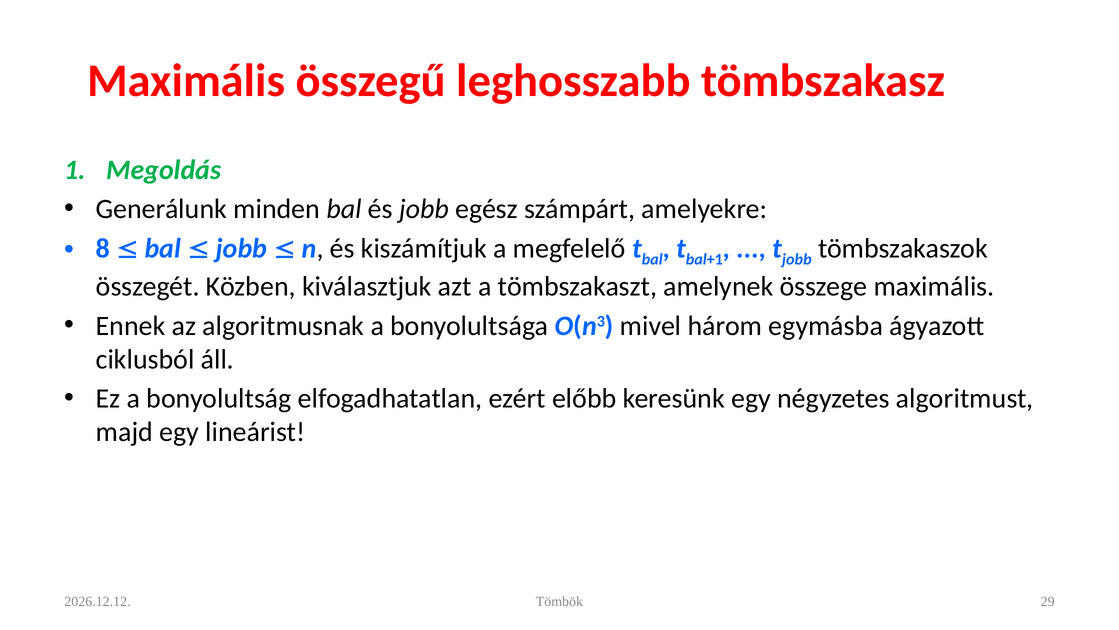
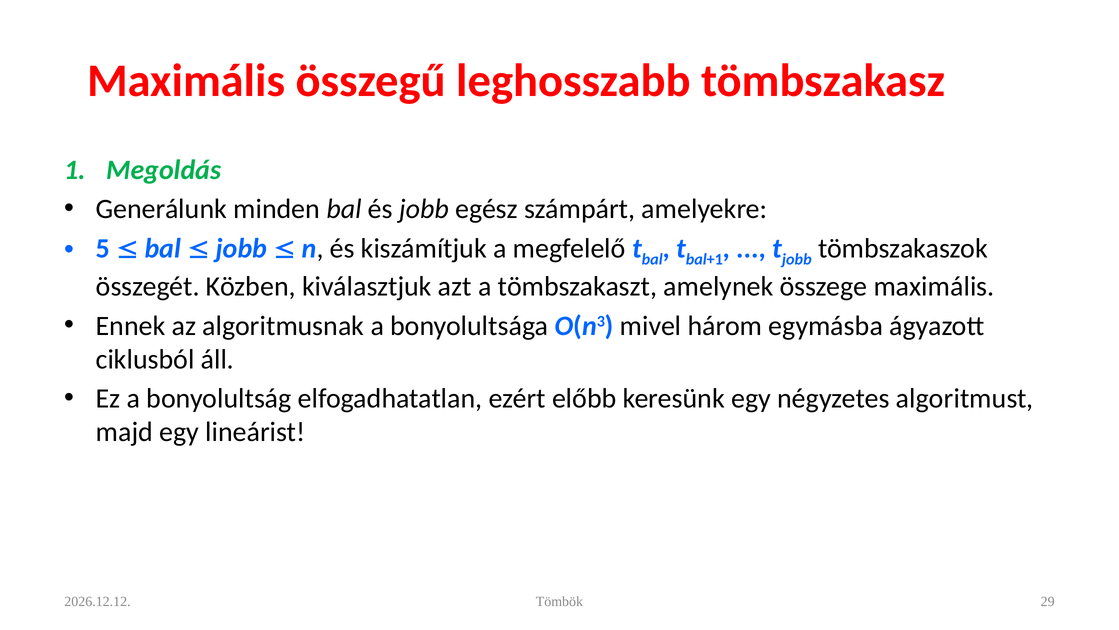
8: 8 -> 5 (103, 248)
